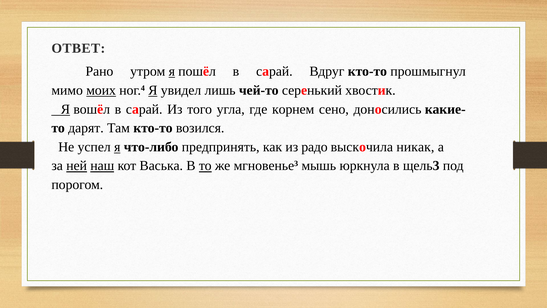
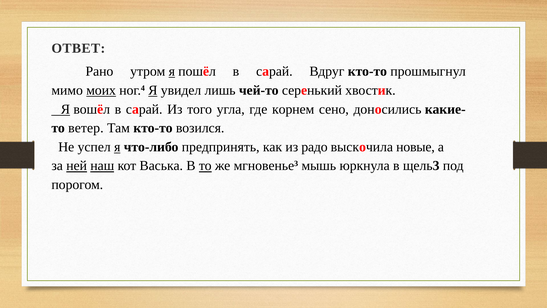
дарят: дарят -> ветер (86, 128)
никак: никак -> новые (416, 147)
